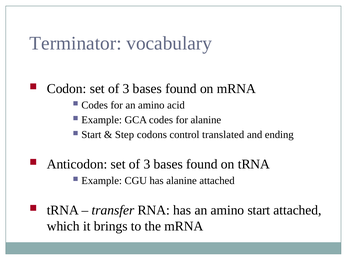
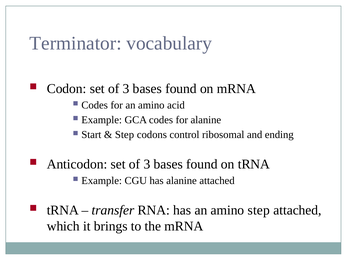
translated: translated -> ribosomal (223, 135)
amino start: start -> step (259, 210)
